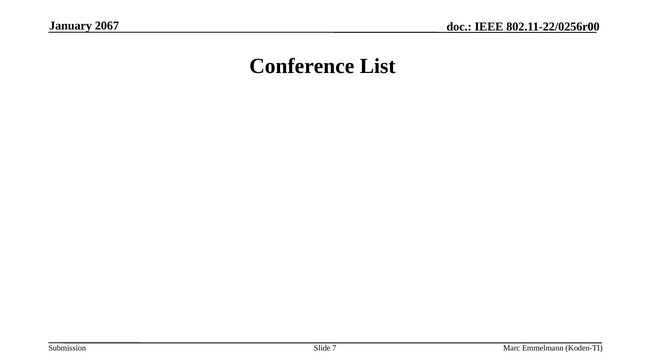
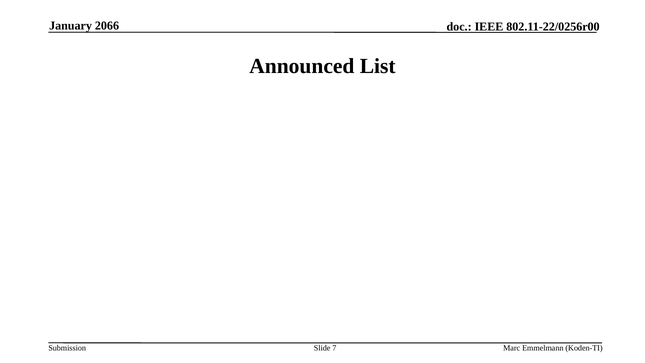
2067: 2067 -> 2066 (107, 26)
Conference: Conference -> Announced (302, 66)
